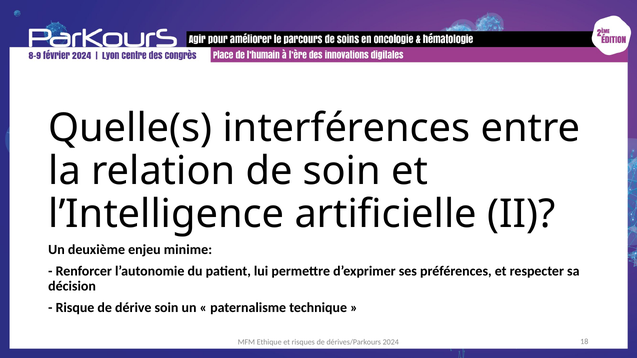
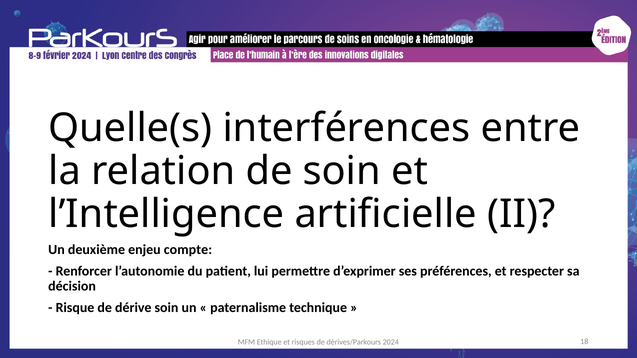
minime: minime -> compte (188, 250)
